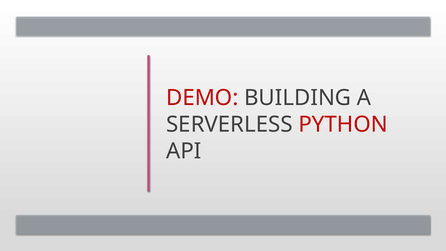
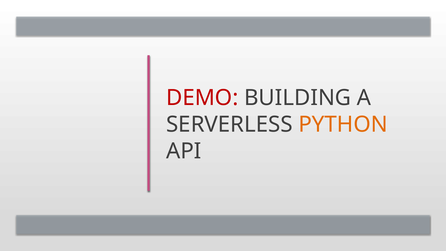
PYTHON colour: red -> orange (343, 124)
